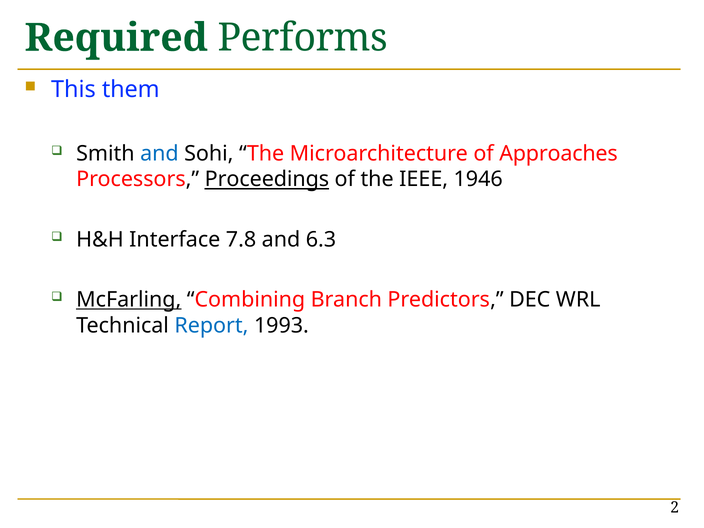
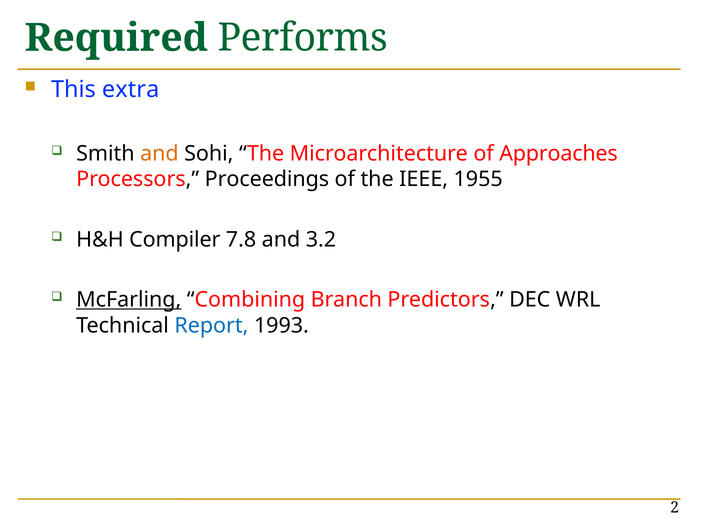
them: them -> extra (131, 90)
and colour: blue -> orange (159, 154)
Proceedings underline: present -> none (267, 179)
1946: 1946 -> 1955 (478, 179)
Interface: Interface -> Compiler (175, 240)
6.3: 6.3 -> 3.2 (321, 240)
